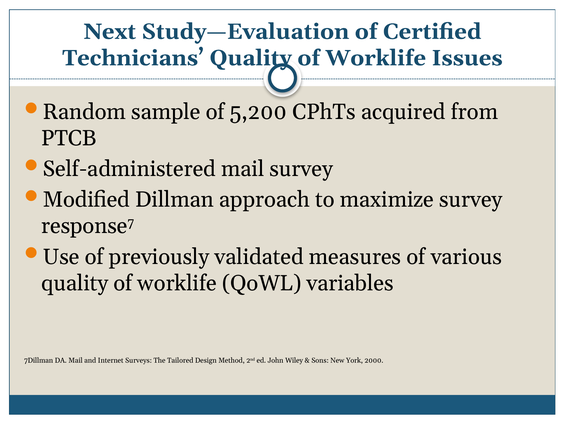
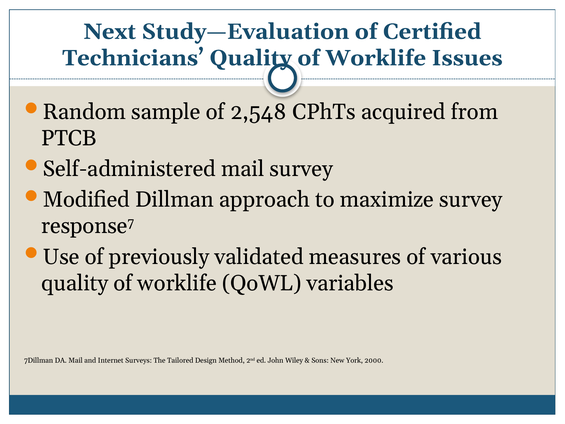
5,200: 5,200 -> 2,548 (258, 112)
